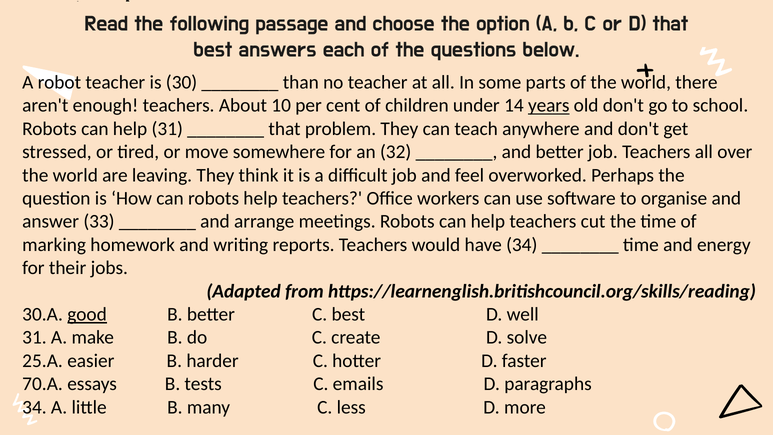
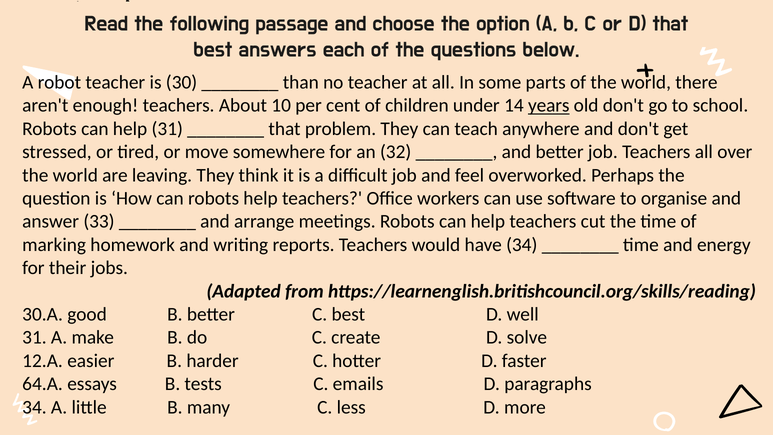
good underline: present -> none (87, 314)
25.A: 25.A -> 12.A (43, 361)
70.A: 70.A -> 64.A (43, 384)
